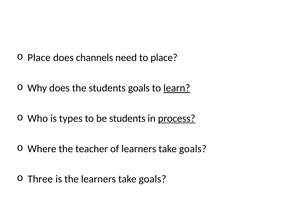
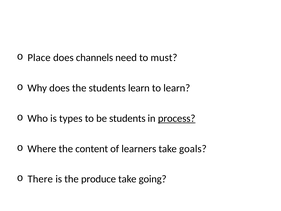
to place: place -> must (164, 58)
students goals: goals -> learn (139, 88)
learn underline: present -> none (177, 88)
teacher: teacher -> content (92, 149)
Three: Three -> There (40, 179)
the learners: learners -> produce (99, 179)
goals: goals -> going (153, 179)
